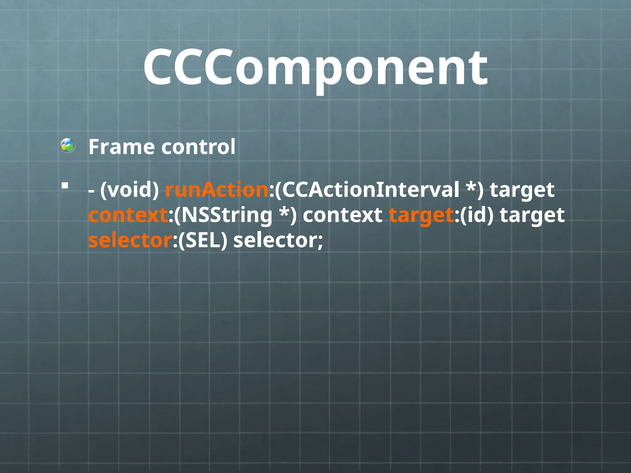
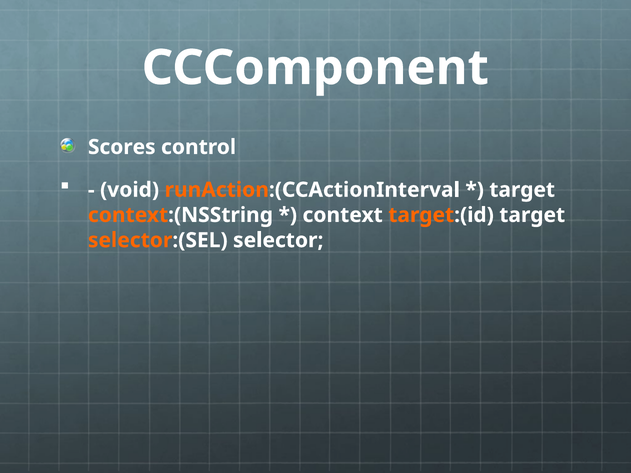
Frame: Frame -> Scores (122, 147)
